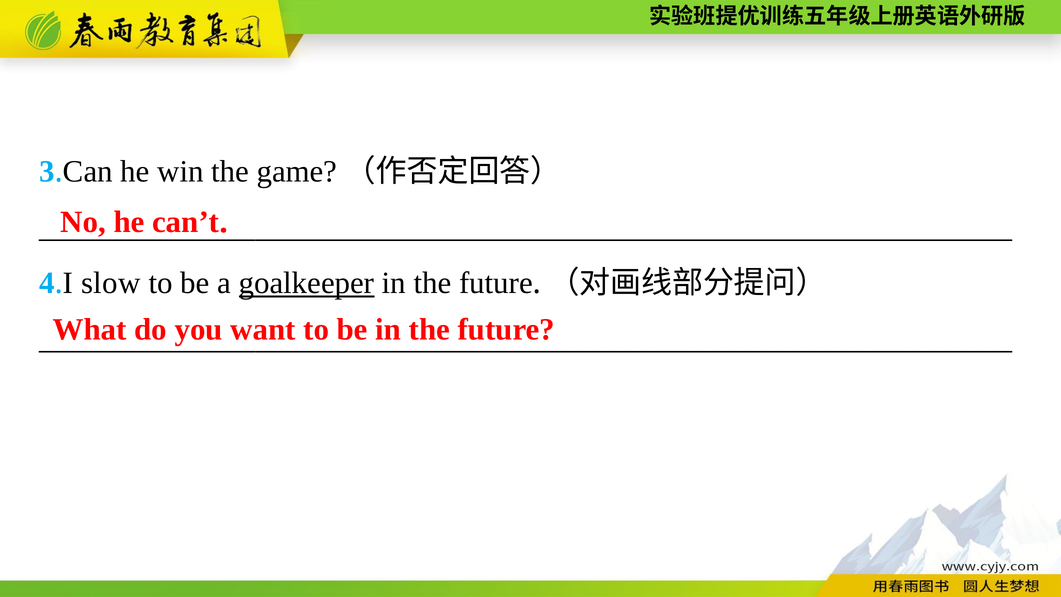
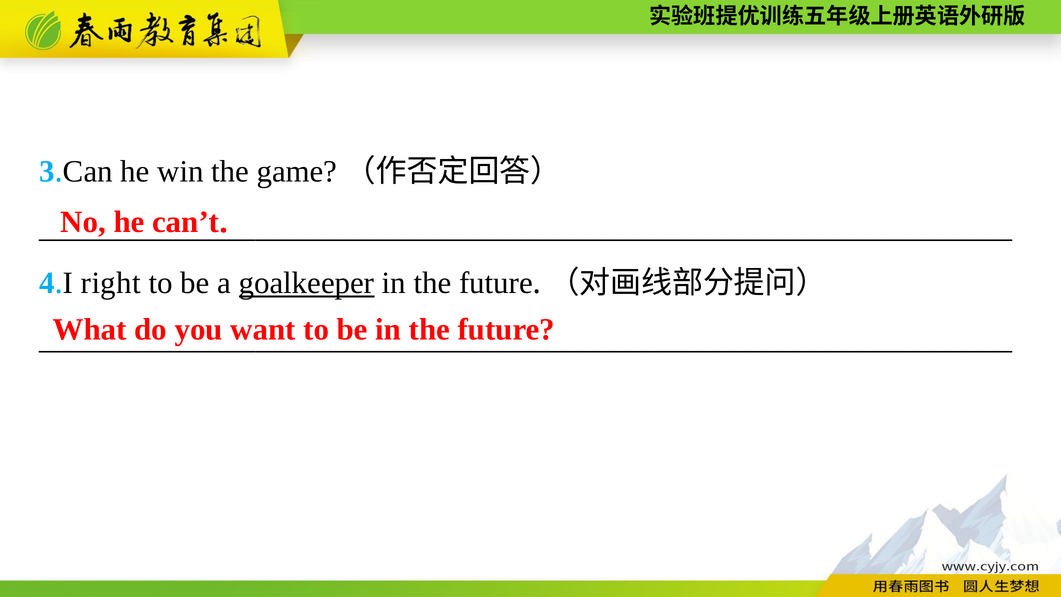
slow: slow -> right (111, 283)
